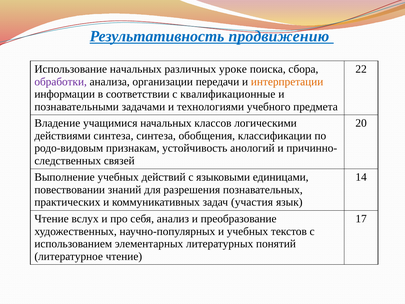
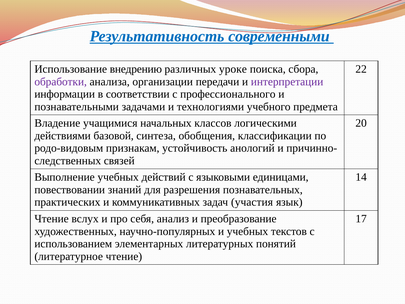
продвижению: продвижению -> современными (279, 36)
Использование начальных: начальных -> внедрению (136, 69)
интерпретации colour: orange -> purple (287, 82)
квалификационные: квалификационные -> профессионального (228, 94)
действиями синтеза: синтеза -> базовой (114, 136)
